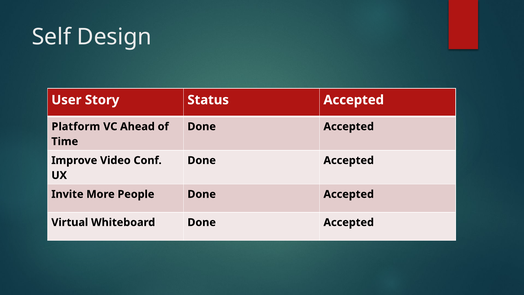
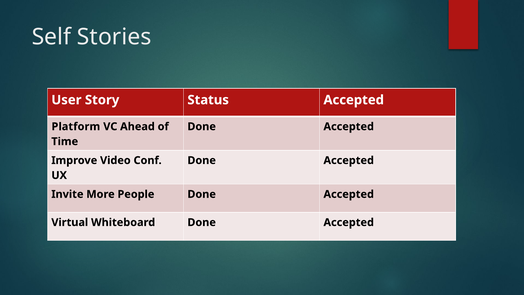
Design: Design -> Stories (114, 37)
